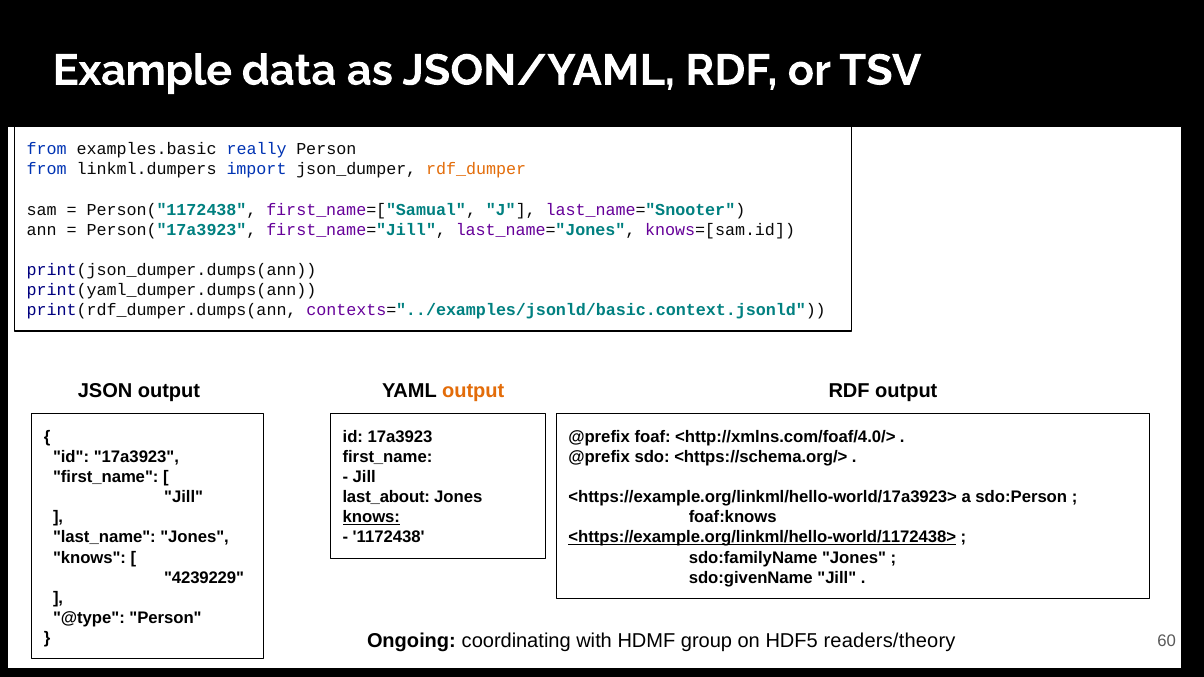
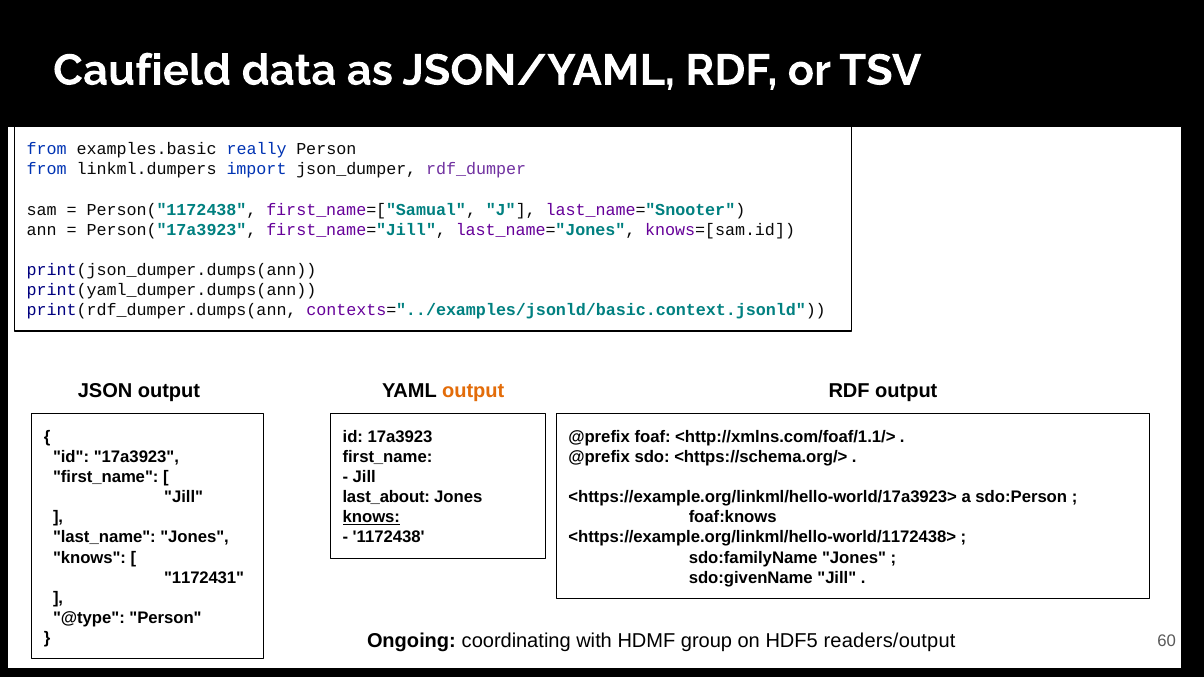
Example: Example -> Caufield (142, 70)
rdf_dumper colour: orange -> purple (476, 169)
<http://xmlns.com/foaf/4.0/>: <http://xmlns.com/foaf/4.0/> -> <http://xmlns.com/foaf/1.1/> (785, 437)
<https://example.org/linkml/hello-world/1172438> underline: present -> none (762, 538)
4239229: 4239229 -> 1172431 (204, 578)
readers/theory: readers/theory -> readers/output (890, 641)
